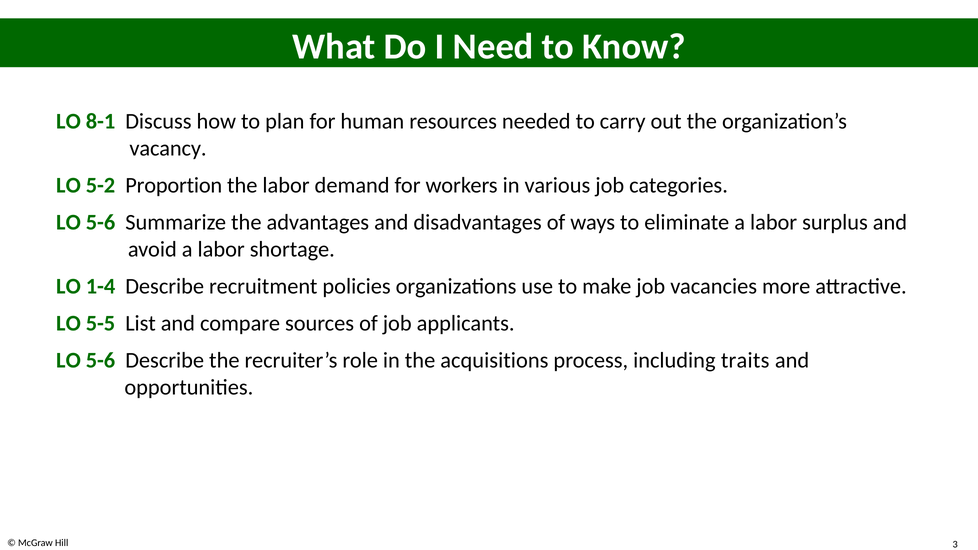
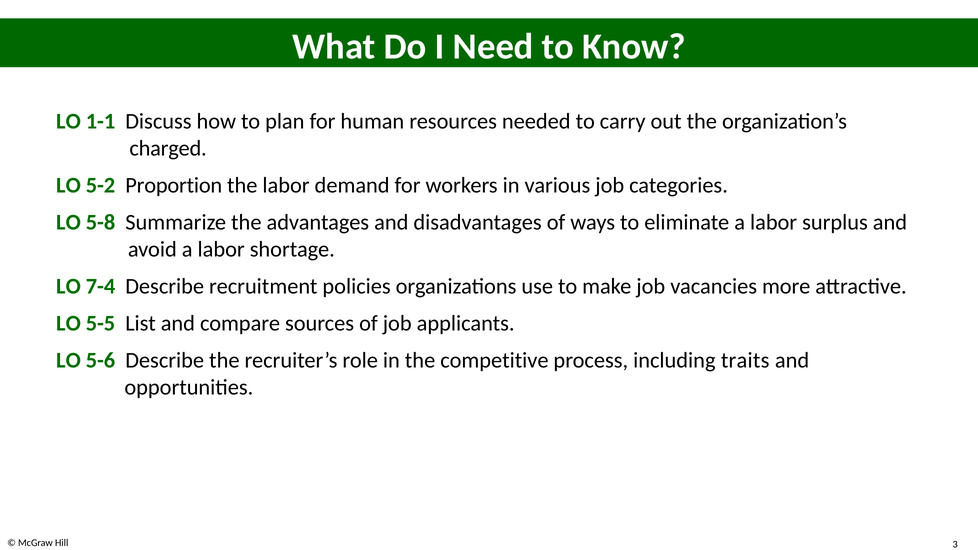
8-1: 8-1 -> 1-1 (101, 121)
vacancy: vacancy -> charged (168, 148)
5-6: 5-6 -> 5-8 (101, 222)
1-4: 1-4 -> 7-4 (101, 286)
acquisitions: acquisitions -> competitive (494, 360)
